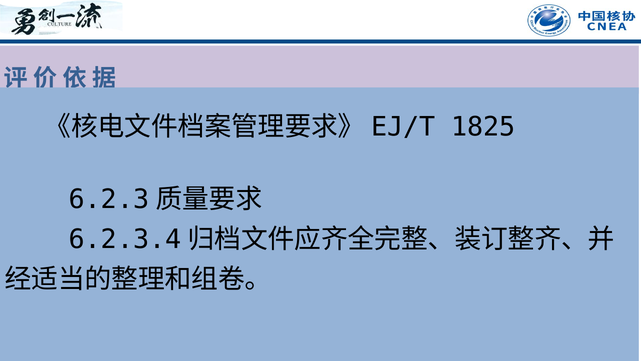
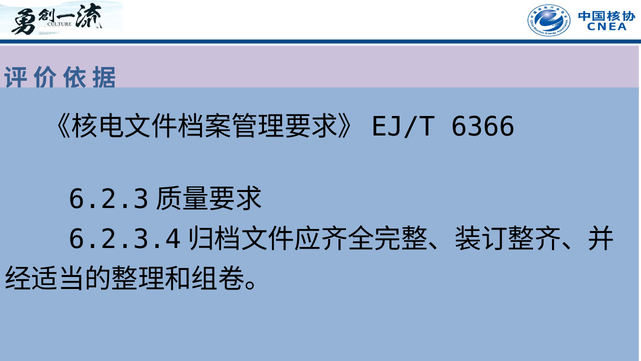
1825: 1825 -> 6366 (483, 127)
